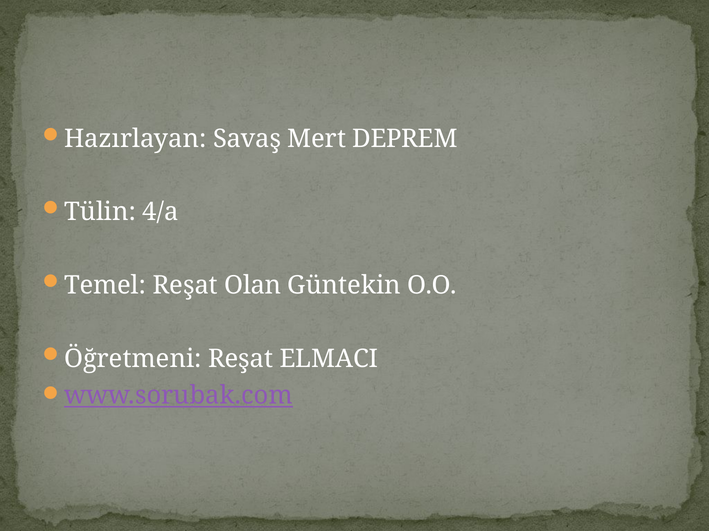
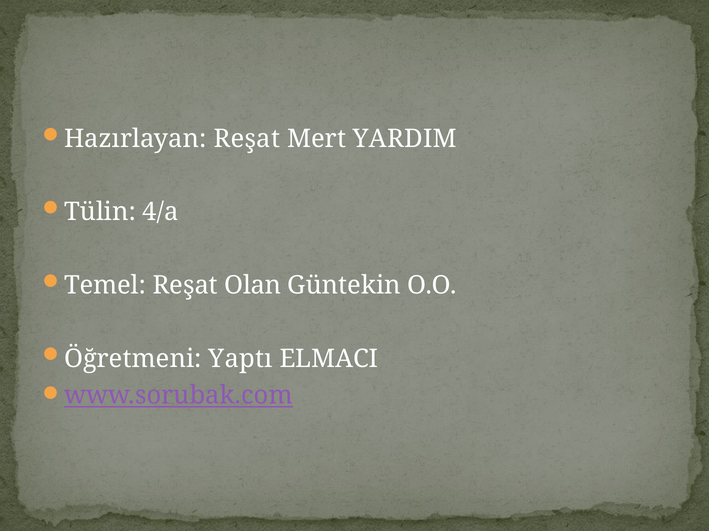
Hazırlayan Savaş: Savaş -> Reşat (247, 139)
DEPREM: DEPREM -> YARDIM (405, 139)
Öğretmeni Reşat: Reşat -> Yaptı (240, 359)
